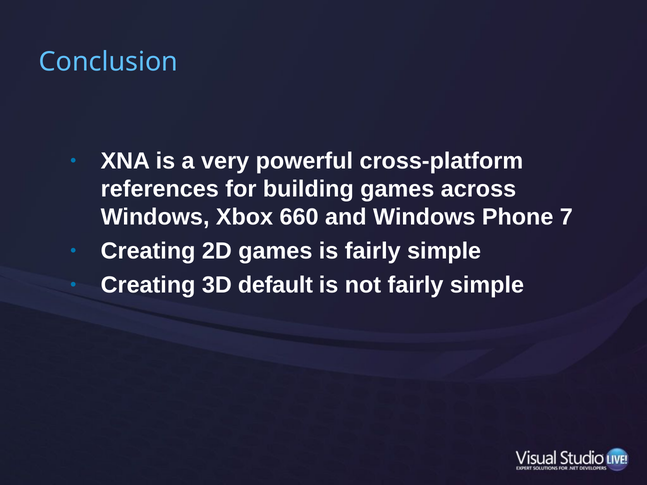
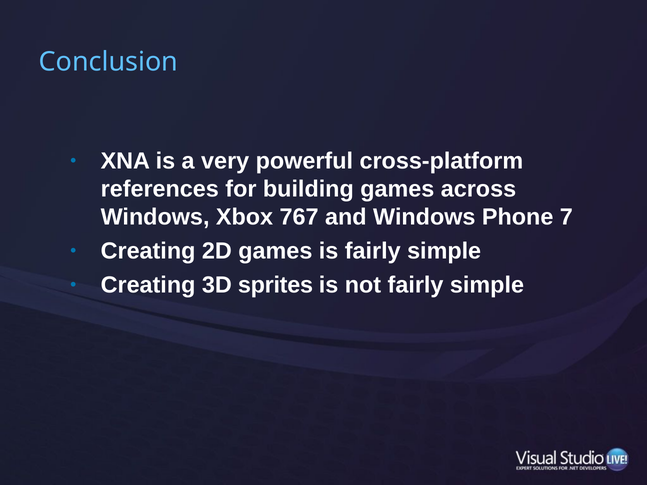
660: 660 -> 767 (299, 217)
default: default -> sprites (275, 285)
